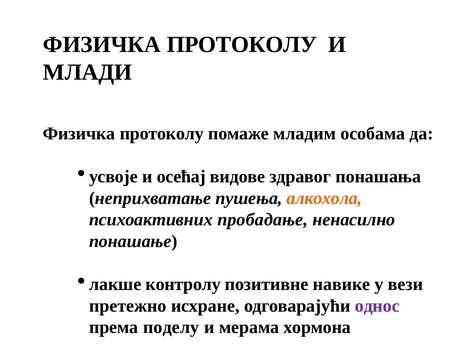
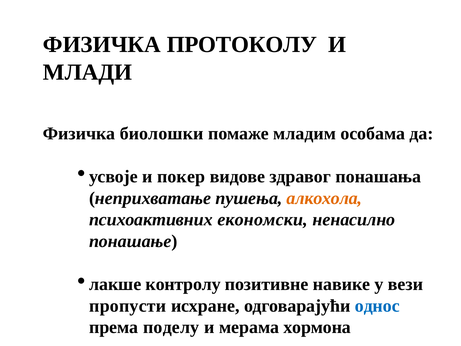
протоколу: протоколу -> биолошки (162, 133)
осећај: осећај -> покер (181, 176)
пробадање: пробадање -> економски (263, 219)
претежно: претежно -> пропусти (128, 306)
однос colour: purple -> blue (377, 306)
